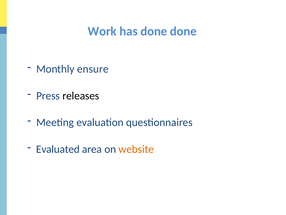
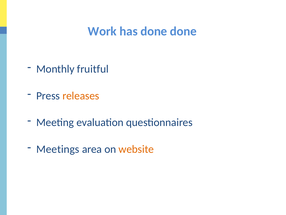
ensure: ensure -> fruitful (93, 69)
releases colour: black -> orange (81, 96)
Evaluated: Evaluated -> Meetings (58, 149)
